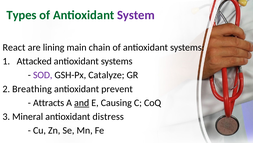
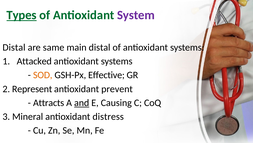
Types underline: none -> present (22, 15)
React: React -> Distal (14, 47)
lining: lining -> same (54, 47)
main chain: chain -> distal (100, 47)
SOD colour: purple -> orange (43, 75)
Catalyze: Catalyze -> Effective (106, 75)
Breathing: Breathing -> Represent (32, 89)
